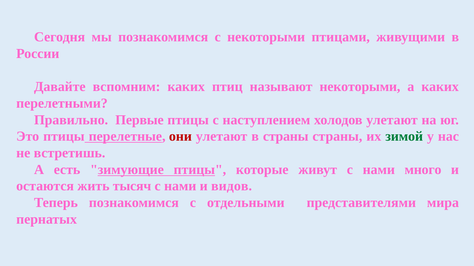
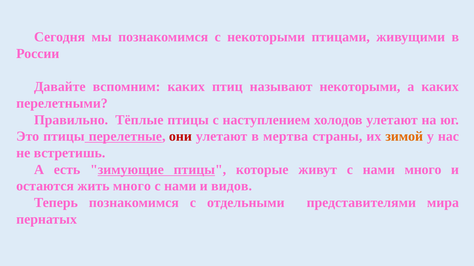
Первые: Первые -> Тёплые (139, 120)
в страны: страны -> мертва (286, 137)
зимой colour: green -> orange (404, 137)
жить тысяч: тысяч -> много (132, 186)
